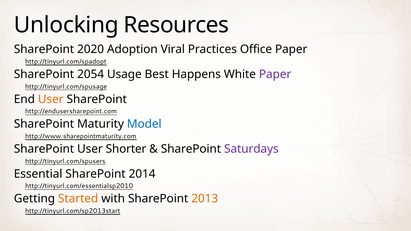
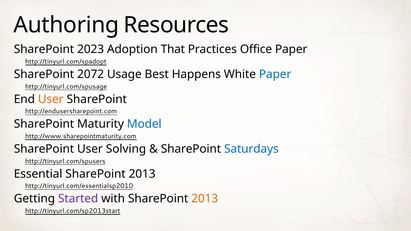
Unlocking: Unlocking -> Authoring (66, 25)
2020: 2020 -> 2023 (91, 49)
Viral: Viral -> That (173, 49)
2054: 2054 -> 2072 (91, 74)
Paper colour: purple -> blue (275, 74)
Shorter: Shorter -> Solving (126, 149)
Saturdays colour: purple -> blue (251, 149)
Essential SharePoint 2014: 2014 -> 2013 (142, 174)
Started colour: orange -> purple (78, 199)
